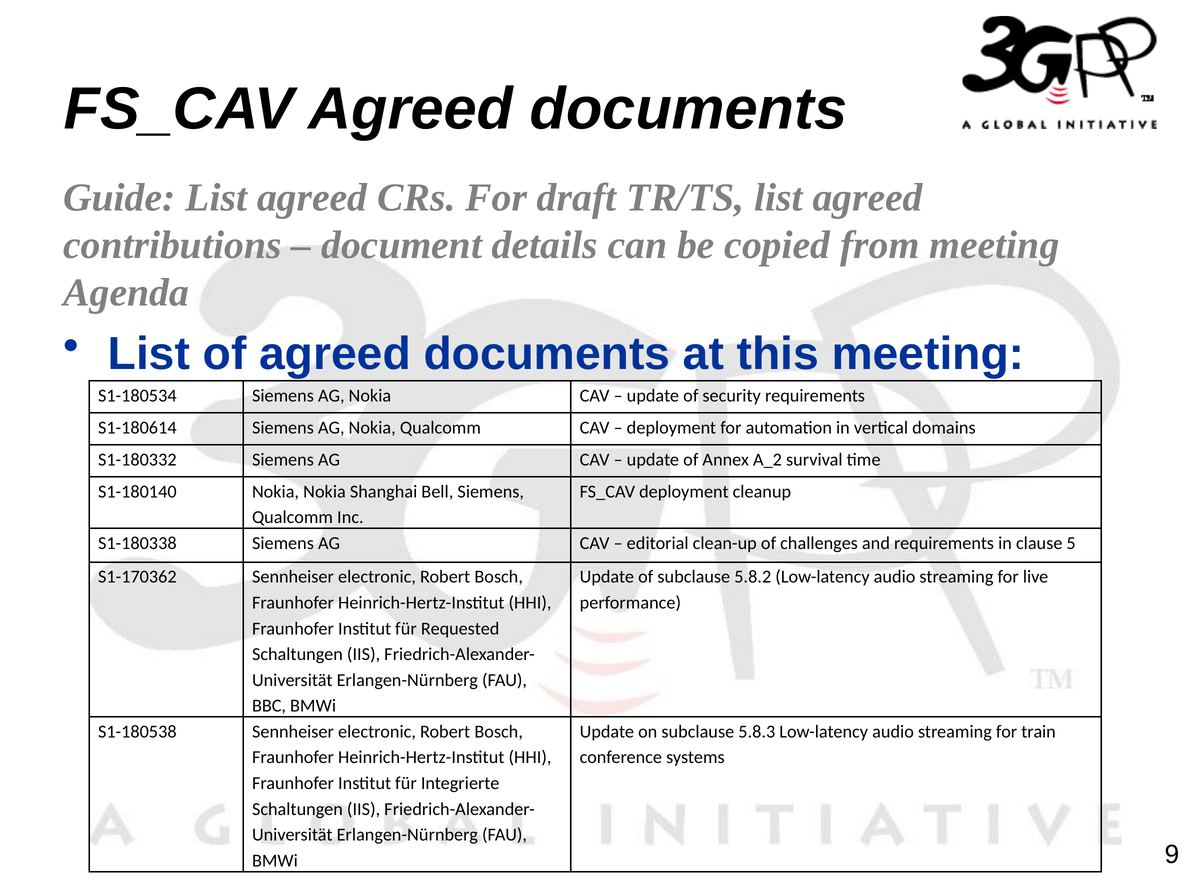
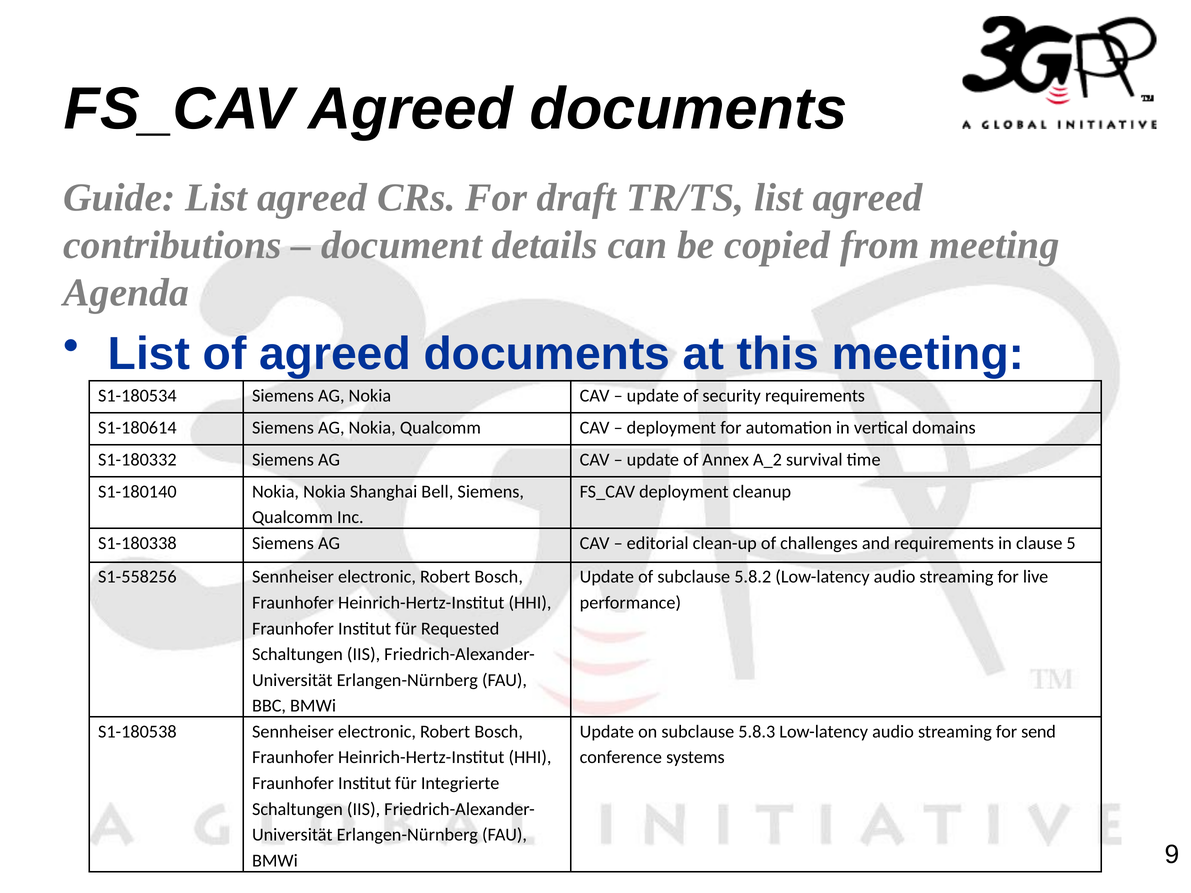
S1-170362: S1-170362 -> S1-558256 (137, 577)
train: train -> send (1039, 732)
